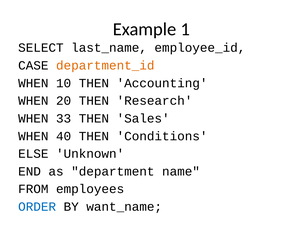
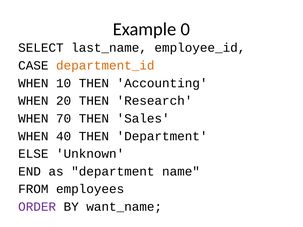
1: 1 -> 0 (185, 29)
33: 33 -> 70 (64, 119)
THEN Conditions: Conditions -> Department (162, 136)
ORDER colour: blue -> purple (37, 207)
